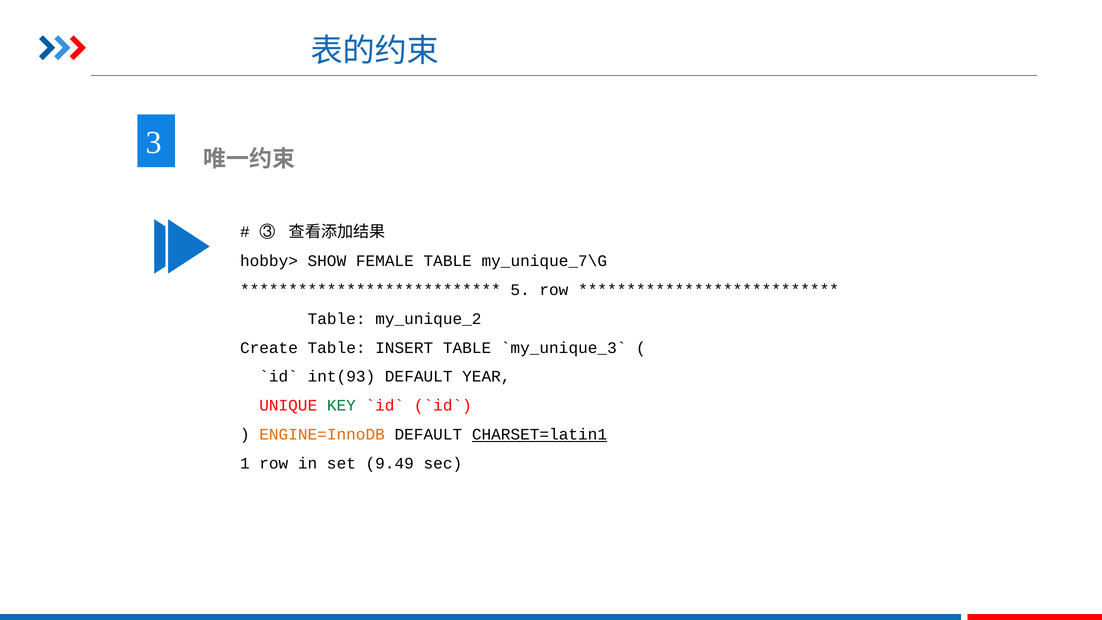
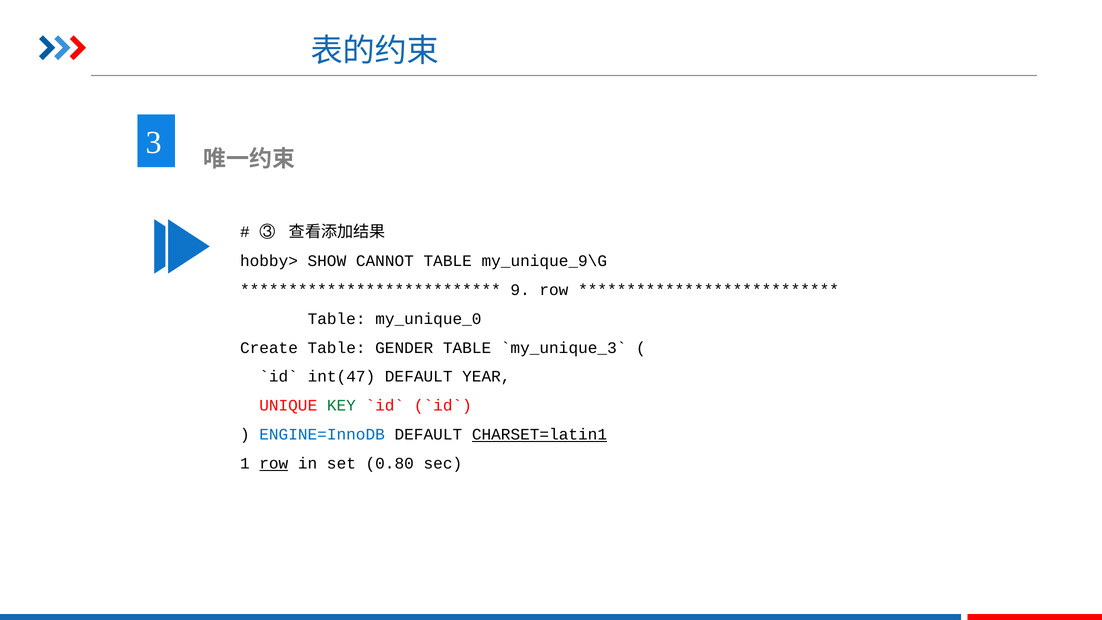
FEMALE: FEMALE -> CANNOT (385, 261)
my_unique_7\G: my_unique_7\G -> my_unique_9\G (544, 261)
5: 5 -> 9 (520, 290)
my_unique_2: my_unique_2 -> my_unique_0 (428, 319)
INSERT: INSERT -> GENDER (404, 348)
int(93: int(93 -> int(47 (341, 377)
ENGINE=InnoDB colour: orange -> blue (322, 435)
row underline: none -> present (274, 464)
9.49: 9.49 -> 0.80 (390, 464)
